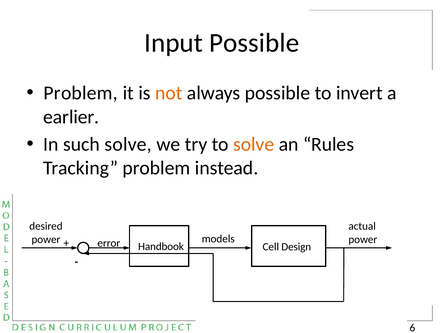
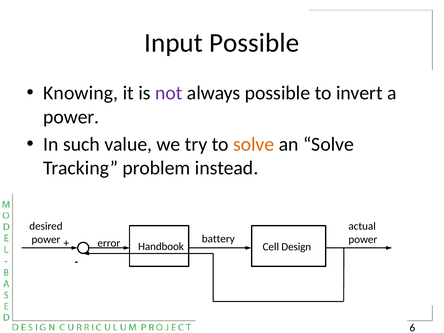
Problem: Problem -> Knowing (81, 93)
not colour: orange -> purple (169, 93)
earlier: earlier -> power (71, 117)
such solve: solve -> value (128, 144)
an Rules: Rules -> Solve (329, 144)
models: models -> battery (218, 239)
